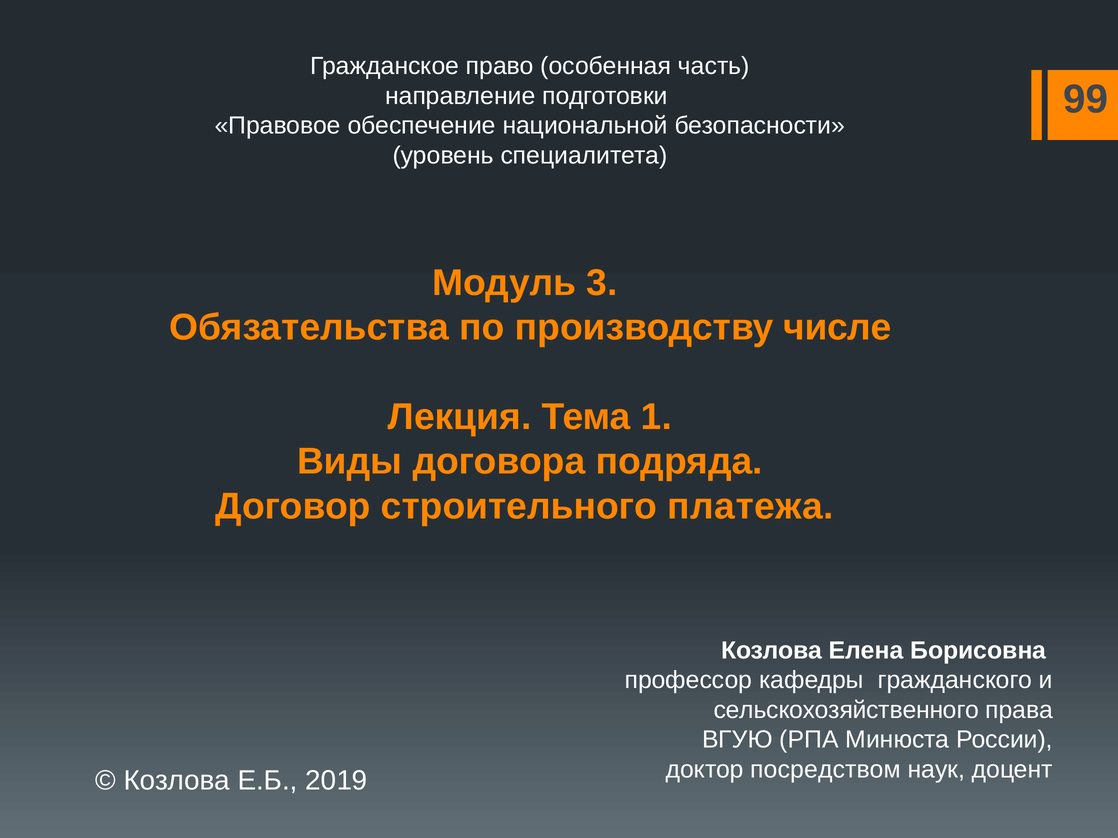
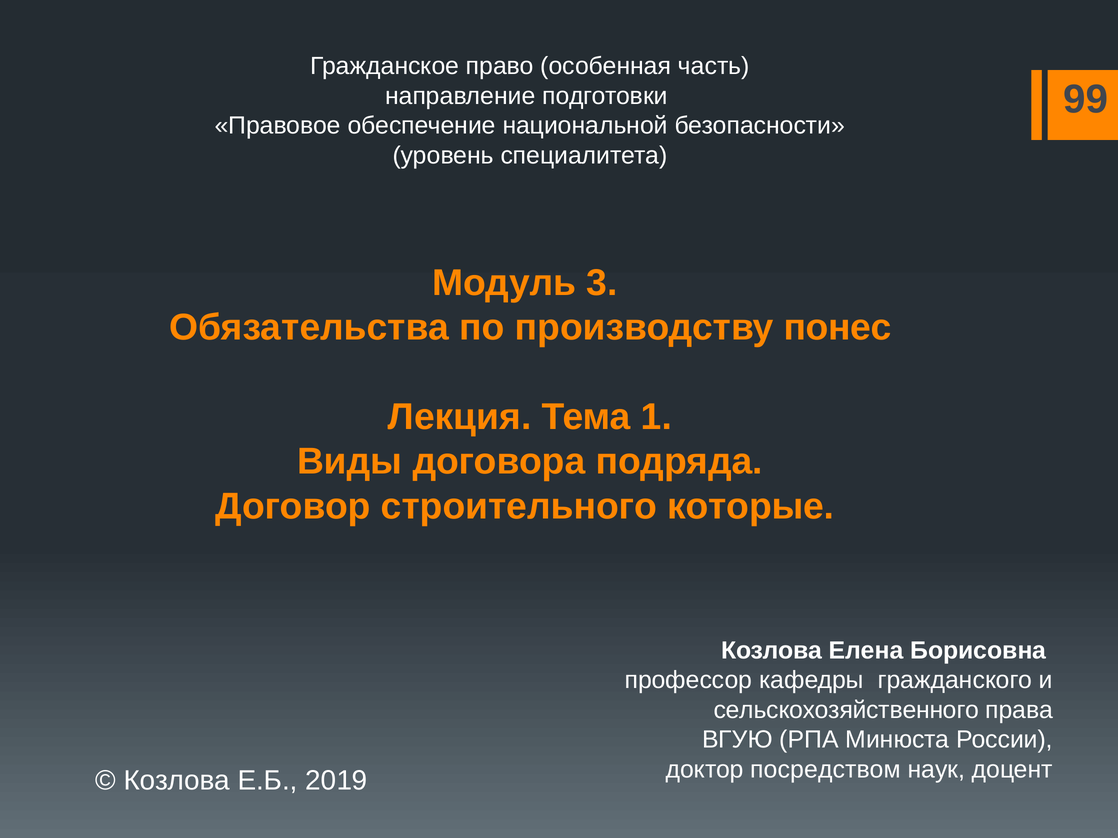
числе: числе -> понес (837, 328)
платежа: платежа -> которые (751, 507)
